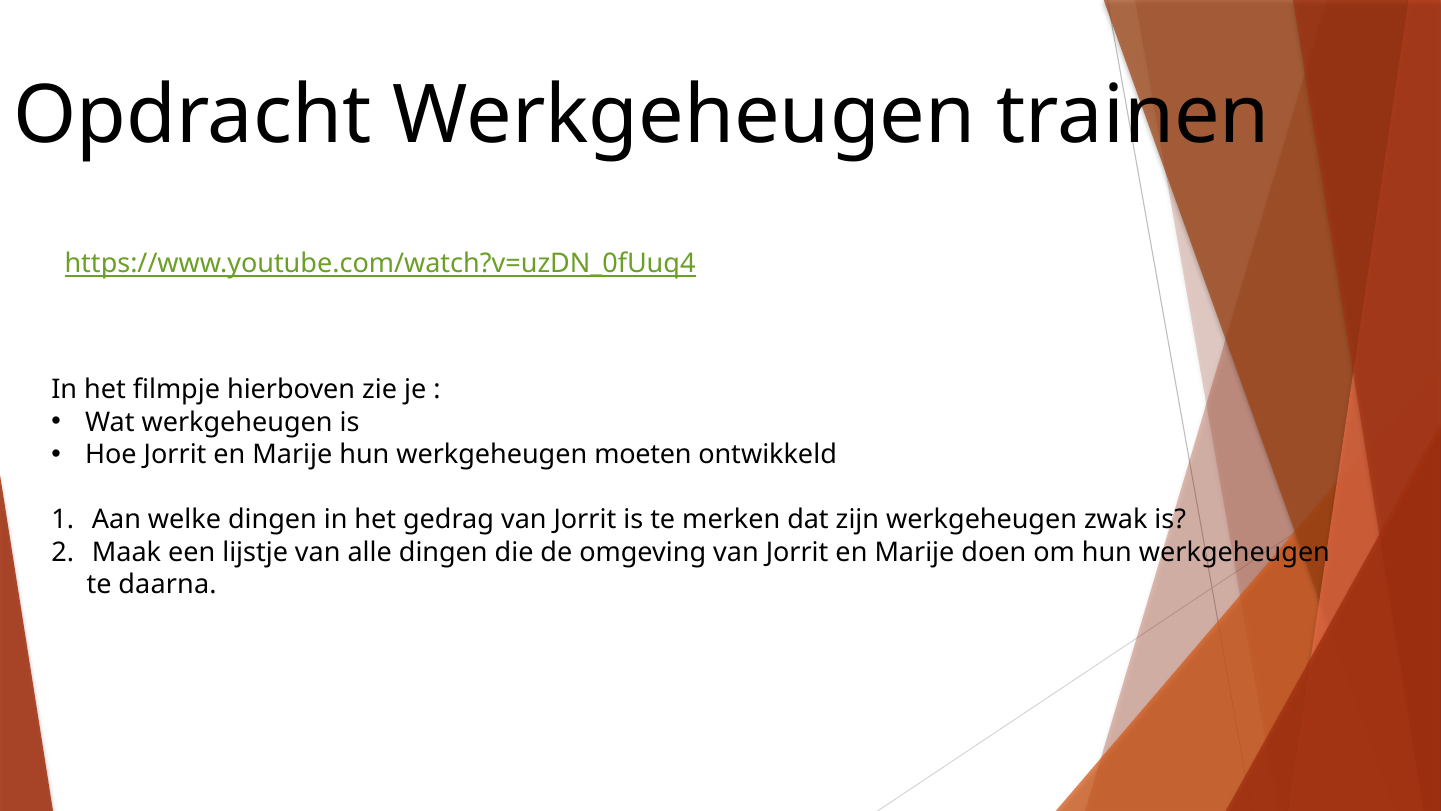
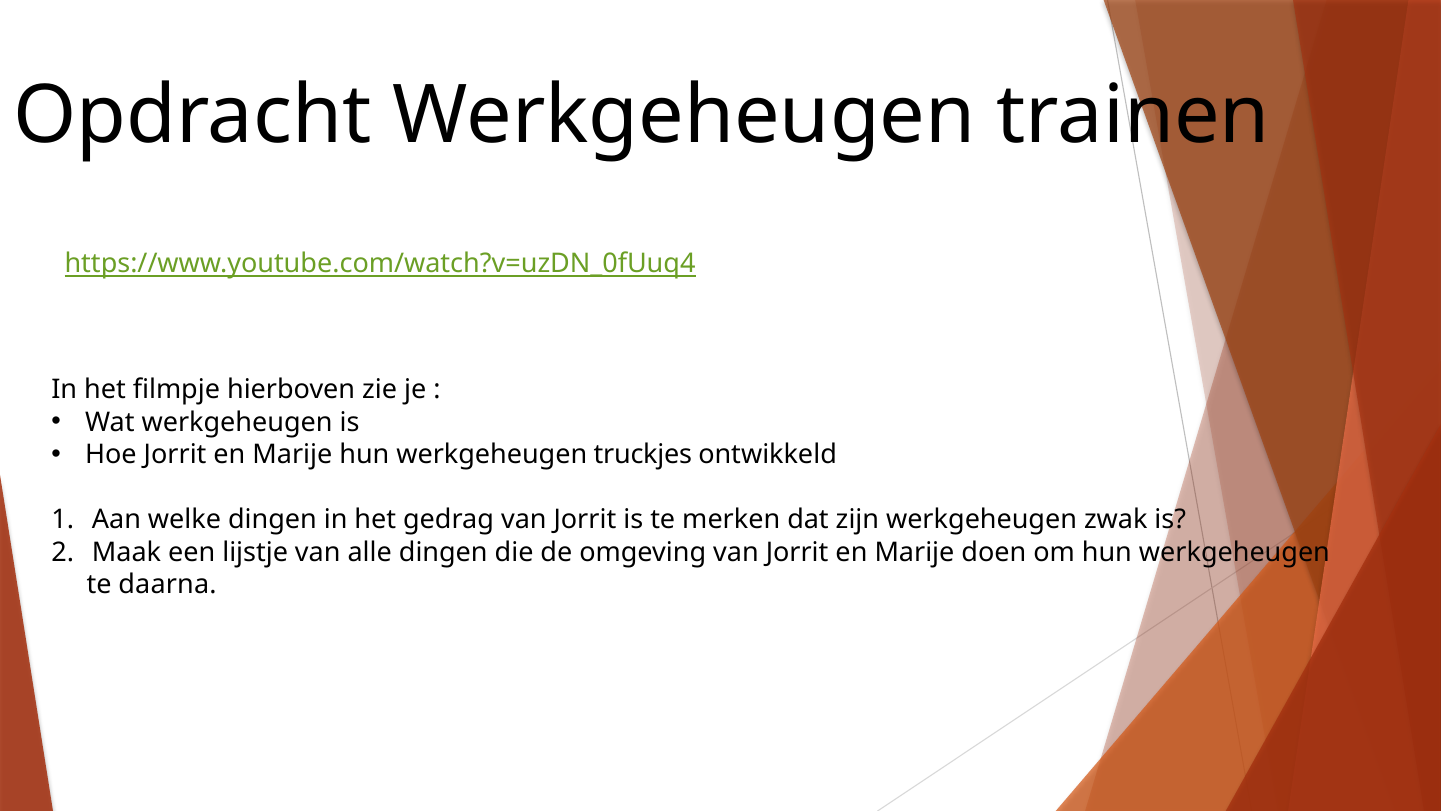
moeten: moeten -> truckjes (643, 455)
